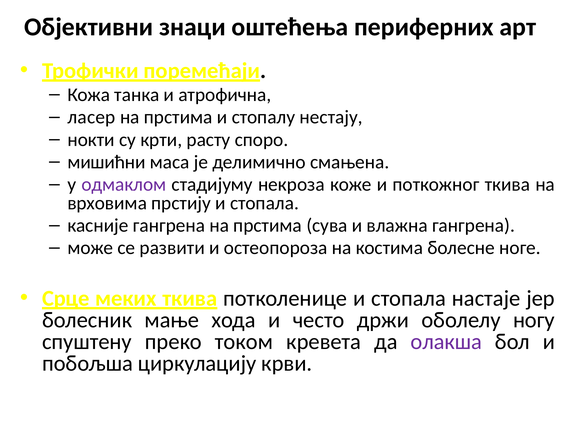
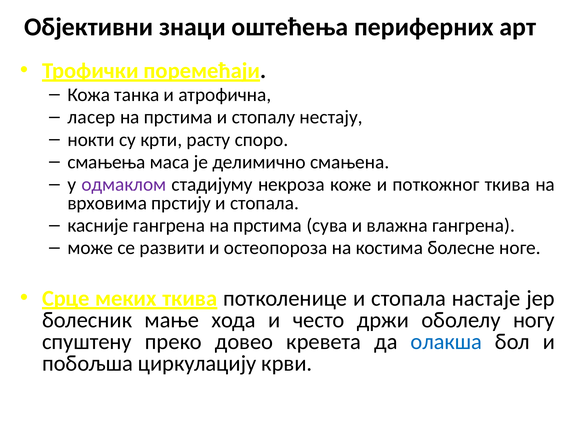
мишићни: мишићни -> смањења (106, 162)
током: током -> довео (244, 342)
олакша colour: purple -> blue (446, 342)
